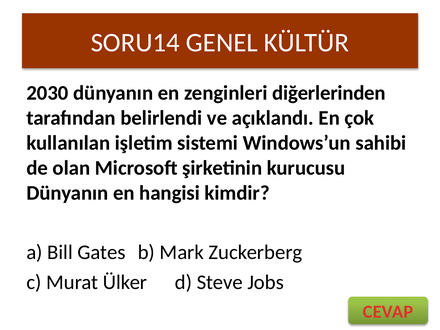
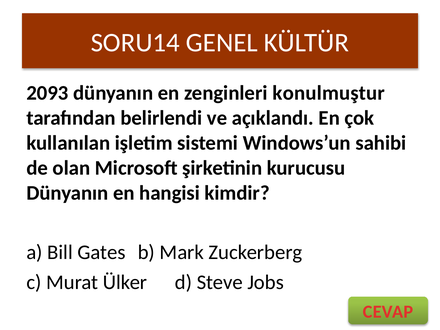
2030: 2030 -> 2093 (47, 93)
diğerlerinden: diğerlerinden -> konulmuştur (329, 93)
